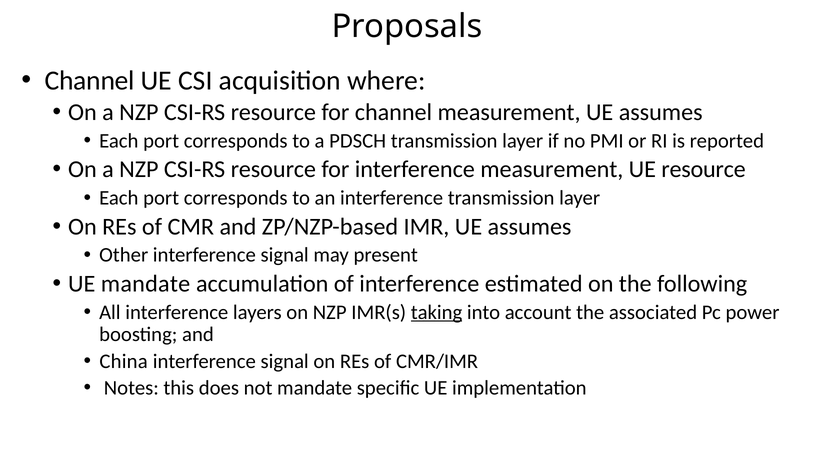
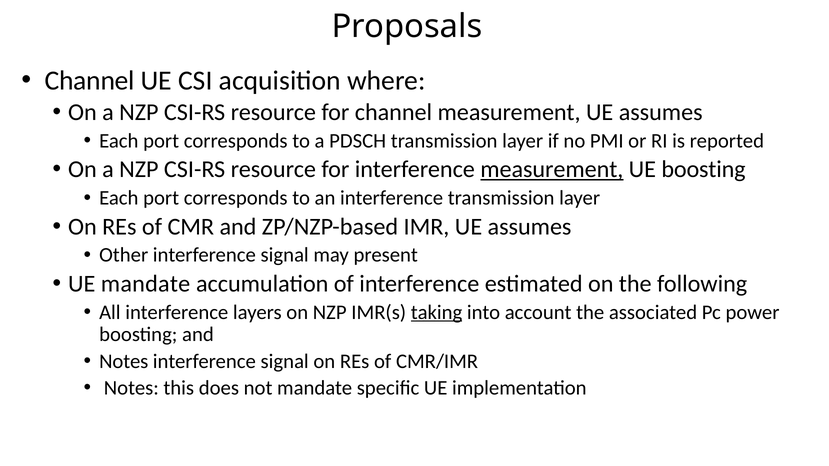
measurement underline: none -> present (552, 170)
UE resource: resource -> boosting (703, 170)
China: China -> Notes (124, 361)
